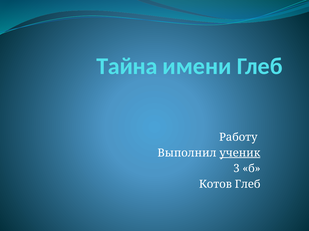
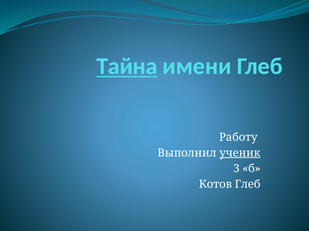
Тайна underline: none -> present (127, 67)
